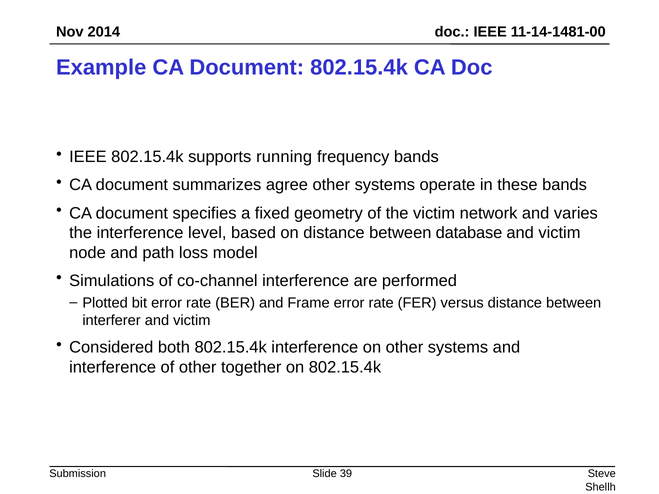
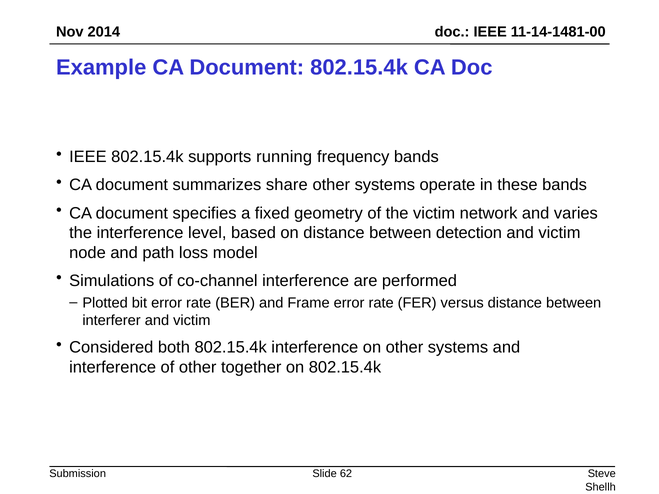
agree: agree -> share (287, 185)
database: database -> detection (469, 233)
39: 39 -> 62 (346, 474)
